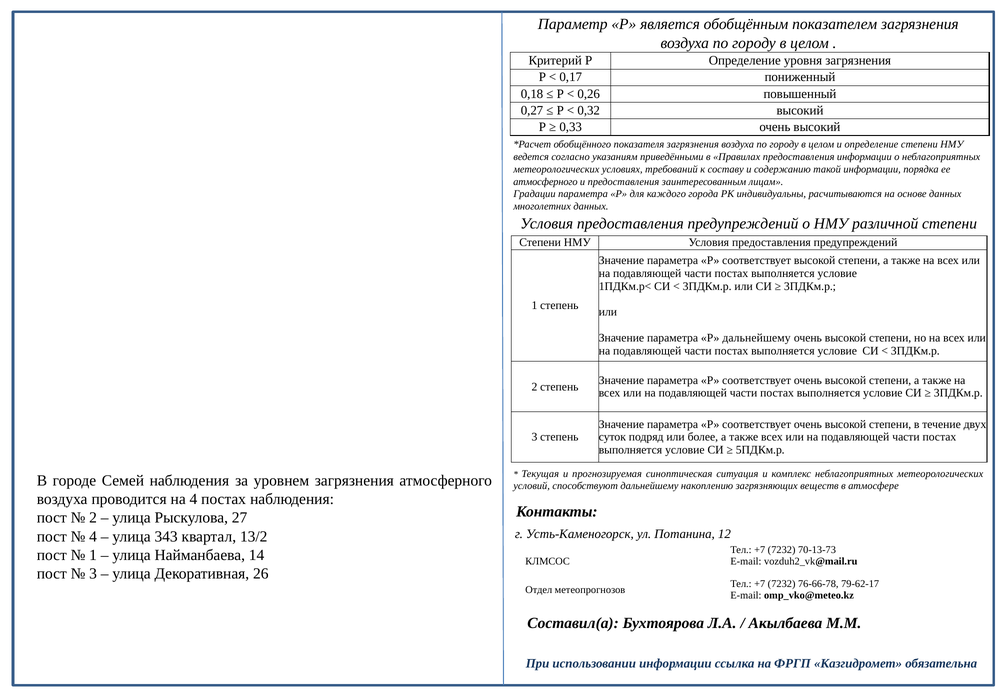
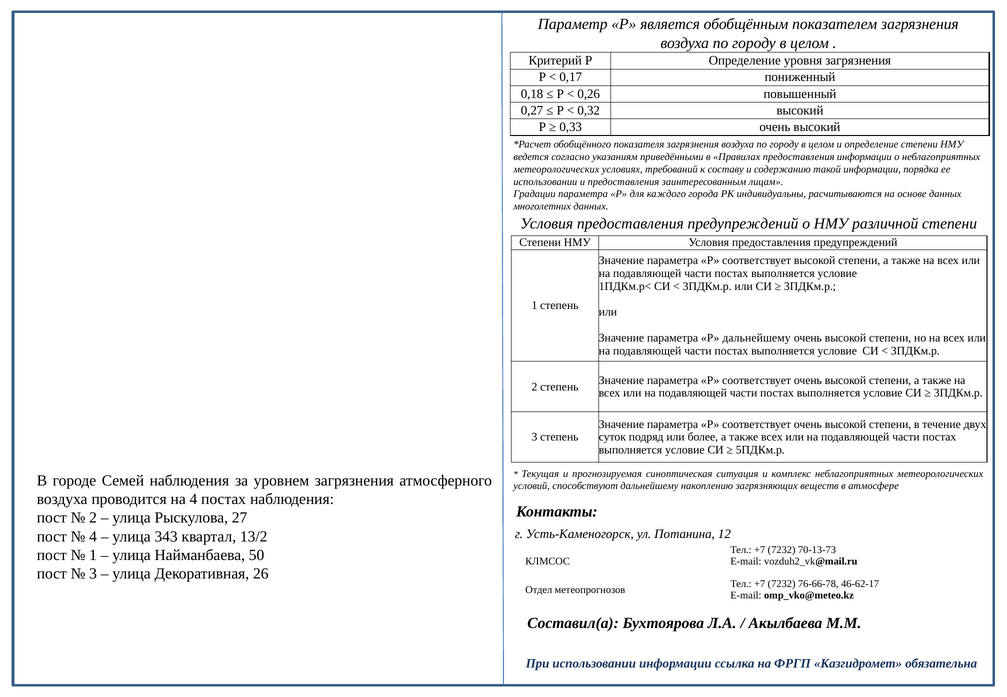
атмосферного: атмосферного -> использовании (545, 182)
14: 14 -> 50 (257, 555)
79-62-17: 79-62-17 -> 46-62-17 (860, 584)
